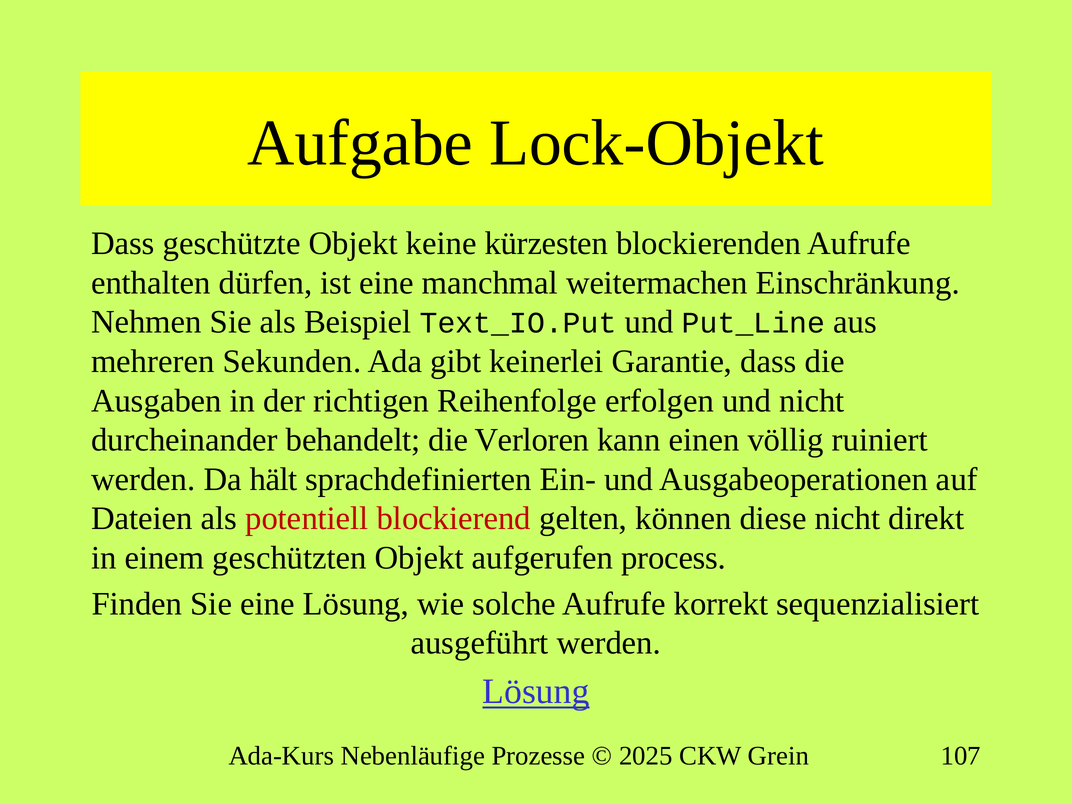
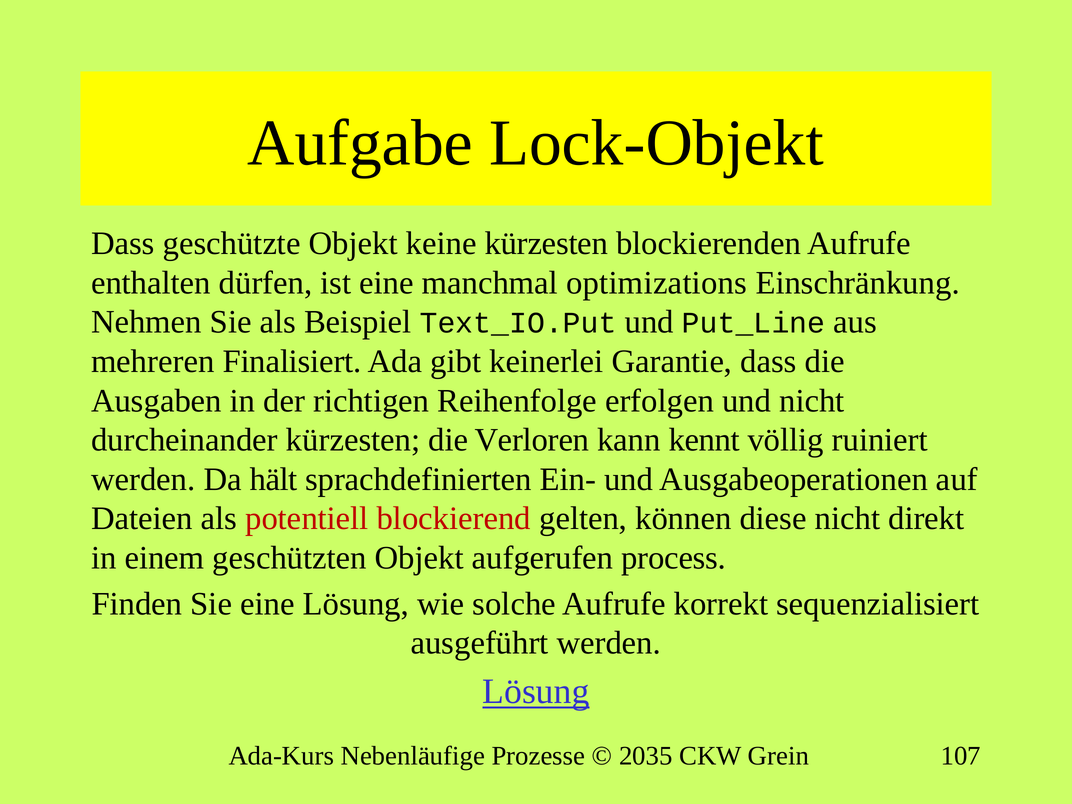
weitermachen: weitermachen -> optimizations (657, 283)
Sekunden: Sekunden -> Finalisiert (292, 361)
durcheinander behandelt: behandelt -> kürzesten (353, 440)
einen: einen -> kennt (704, 440)
2025: 2025 -> 2035 (646, 756)
